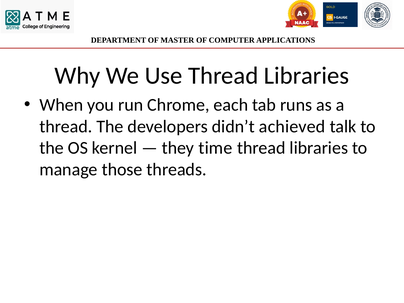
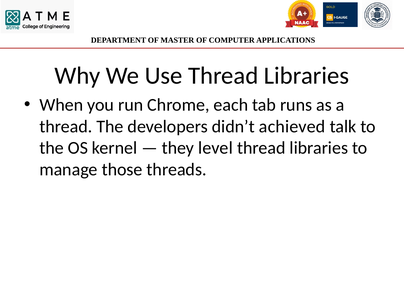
time: time -> level (215, 148)
